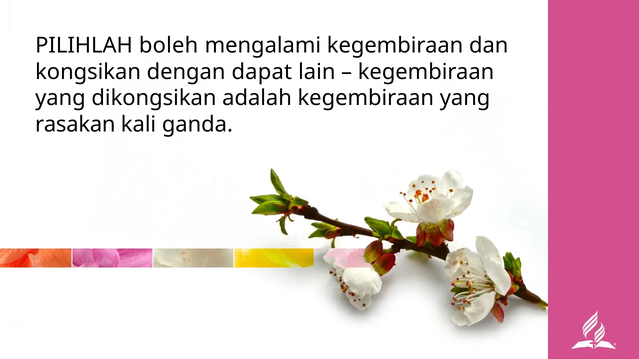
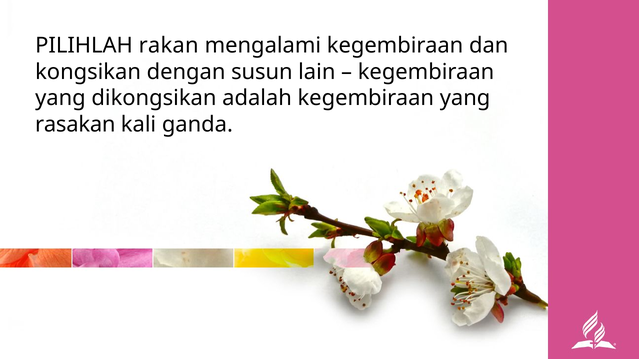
boleh: boleh -> rakan (169, 46)
dapat: dapat -> susun (262, 72)
